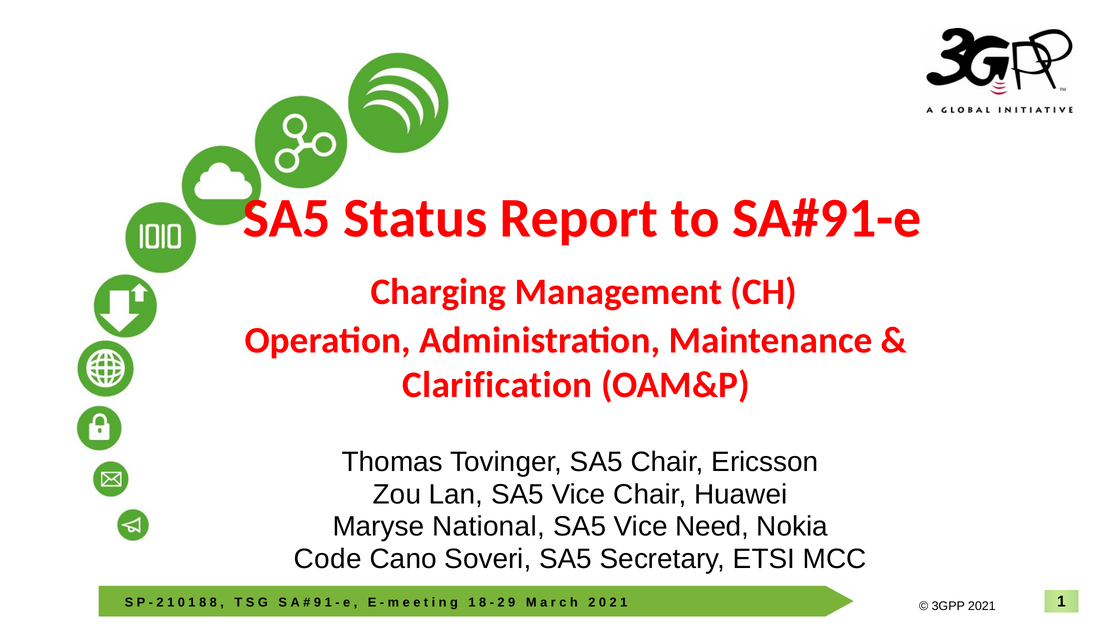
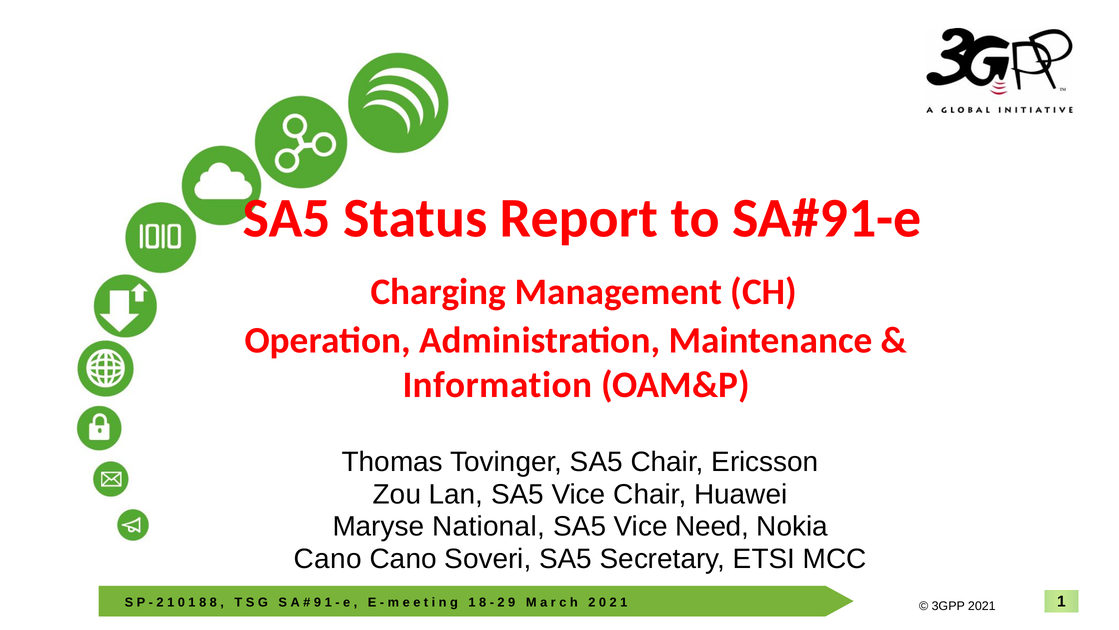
Clarification: Clarification -> Information (497, 385)
Code: Code -> Cano (328, 559)
